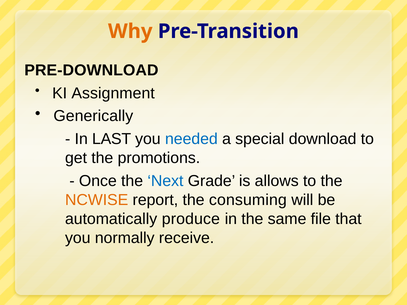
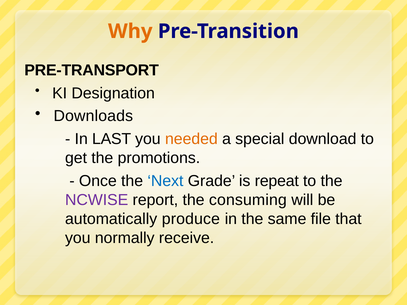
PRE-DOWNLOAD: PRE-DOWNLOAD -> PRE-TRANSPORT (92, 70)
Assignment: Assignment -> Designation (113, 93)
Generically: Generically -> Downloads (93, 116)
needed colour: blue -> orange (191, 139)
allows: allows -> repeat (277, 181)
NCWISE colour: orange -> purple (97, 200)
